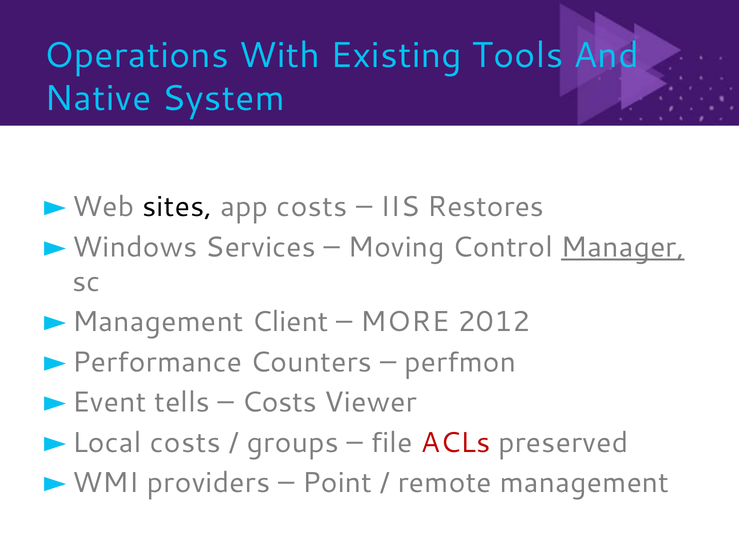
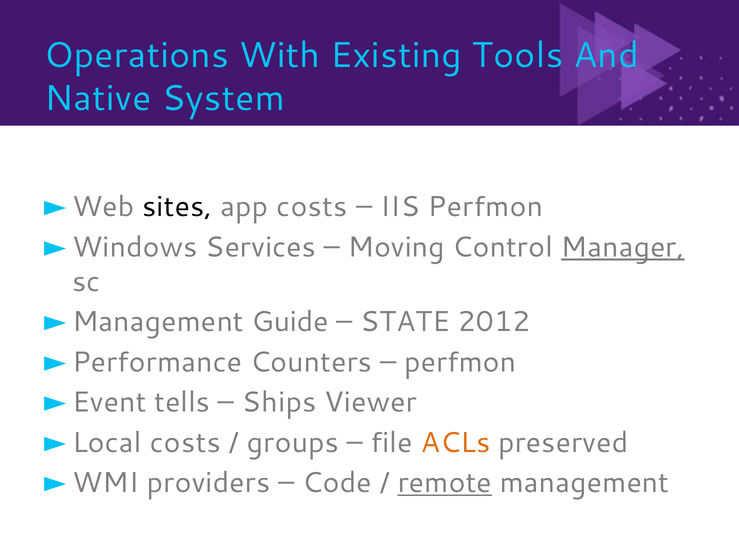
IIS Restores: Restores -> Perfmon (485, 207)
Client: Client -> Guide (290, 322)
MORE: MORE -> STATE (405, 322)
Costs: Costs -> Ships (279, 403)
ACLs colour: red -> orange (456, 443)
Point: Point -> Code (337, 483)
remote underline: none -> present (445, 483)
